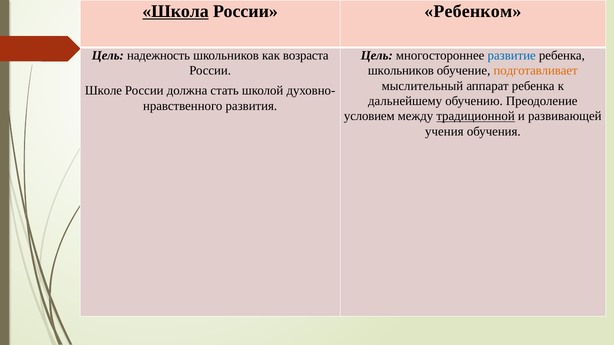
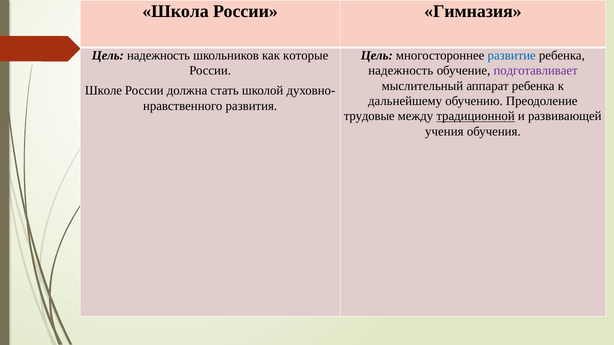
Школа underline: present -> none (176, 11)
Ребенком: Ребенком -> Гимназия (473, 11)
возраста: возраста -> которые (306, 56)
школьников: школьников -> надежность (401, 71)
подготавливает colour: orange -> purple (536, 71)
условием: условием -> трудовые (369, 116)
